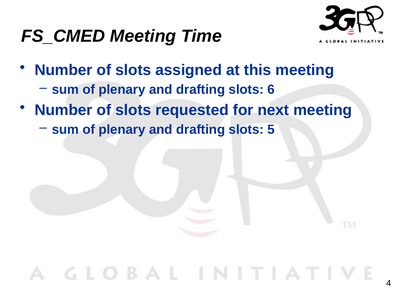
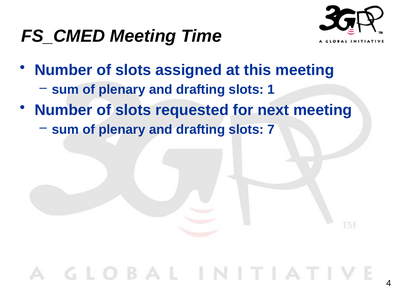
6: 6 -> 1 (271, 90)
5: 5 -> 7 (271, 130)
